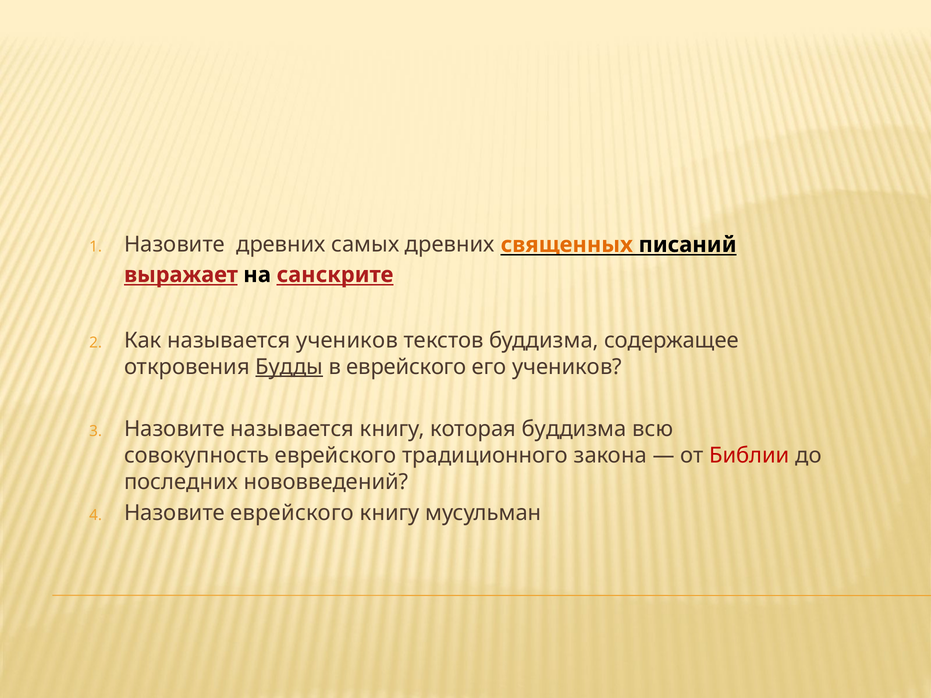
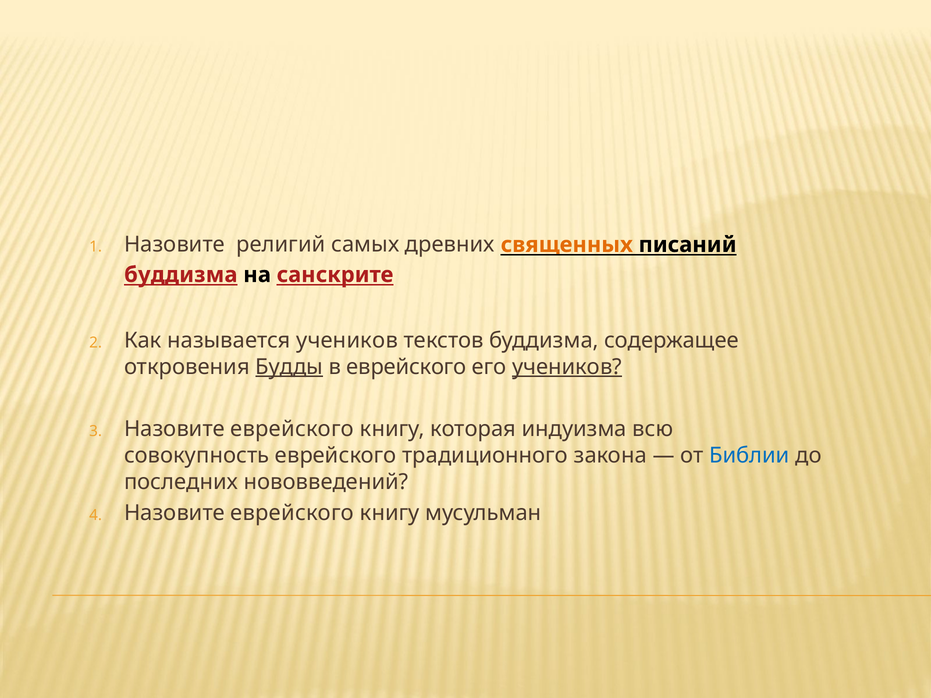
Назовите древних: древних -> религий (281, 245)
выражает: выражает -> буддизма (181, 275)
учеников underline: none -> present (567, 367)
называется: называется -> еврейского (292, 429)
которая буддизма: буддизма -> индуизма (574, 429)
Библии colour: red -> blue (749, 456)
